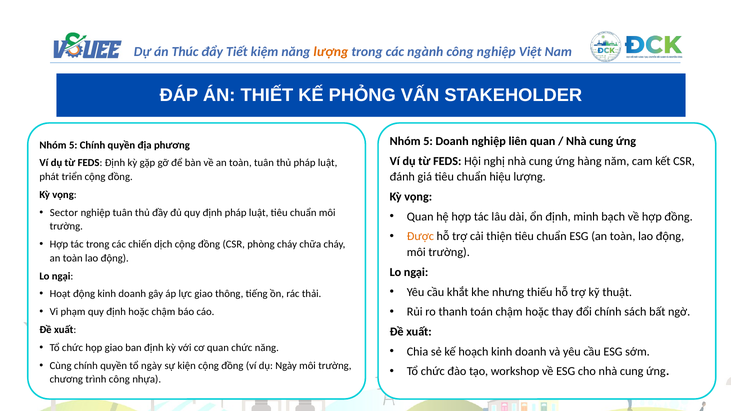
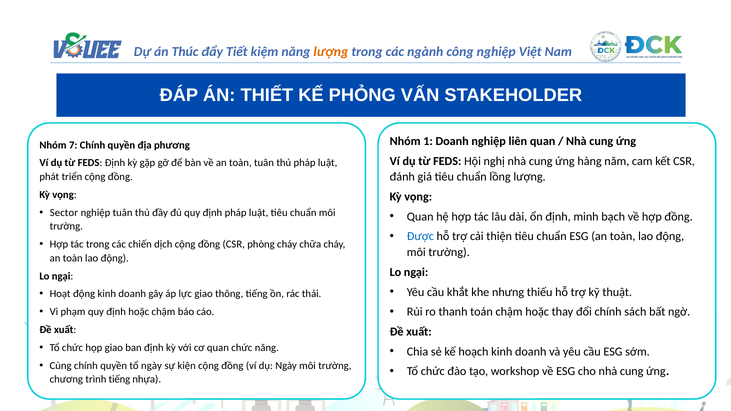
5: 5 -> 1 (428, 141)
5: 5 -> 7 (73, 145)
hiệu: hiệu -> lồng (500, 177)
Được colour: orange -> blue (420, 237)
trình công: công -> tiếng (119, 380)
